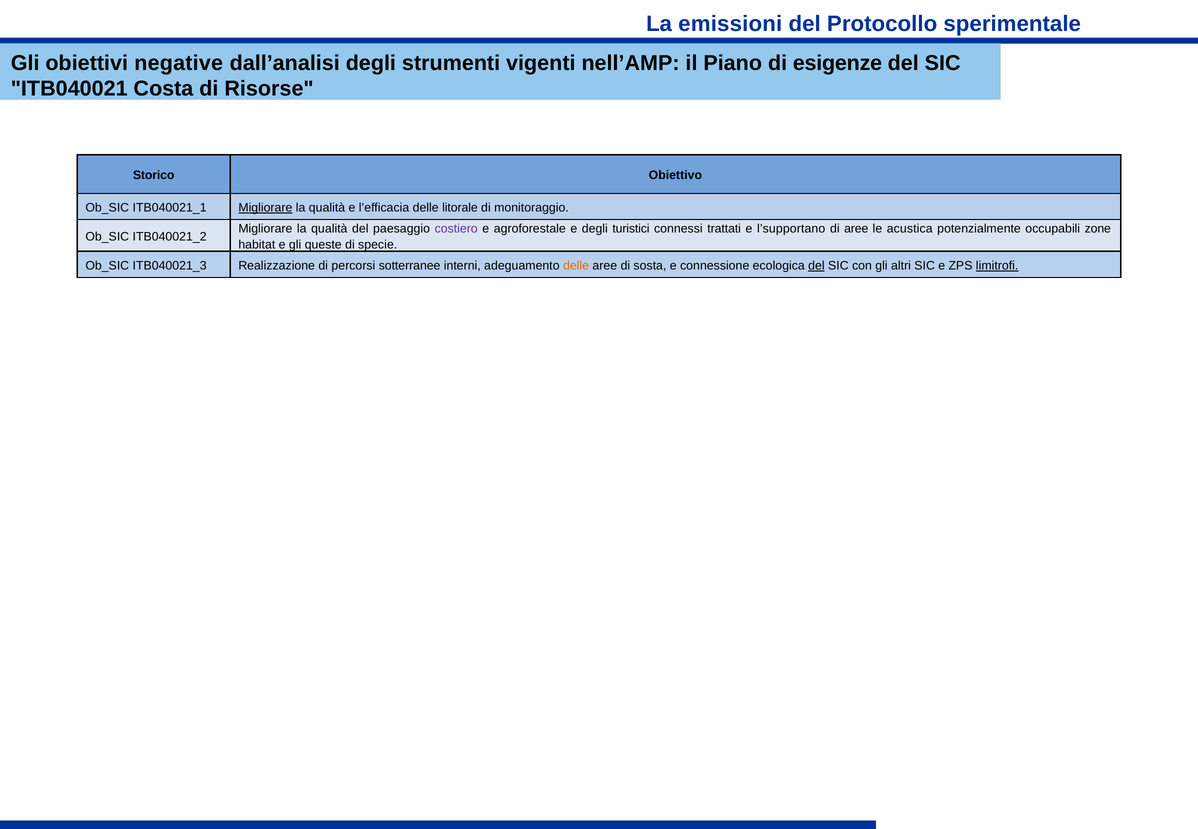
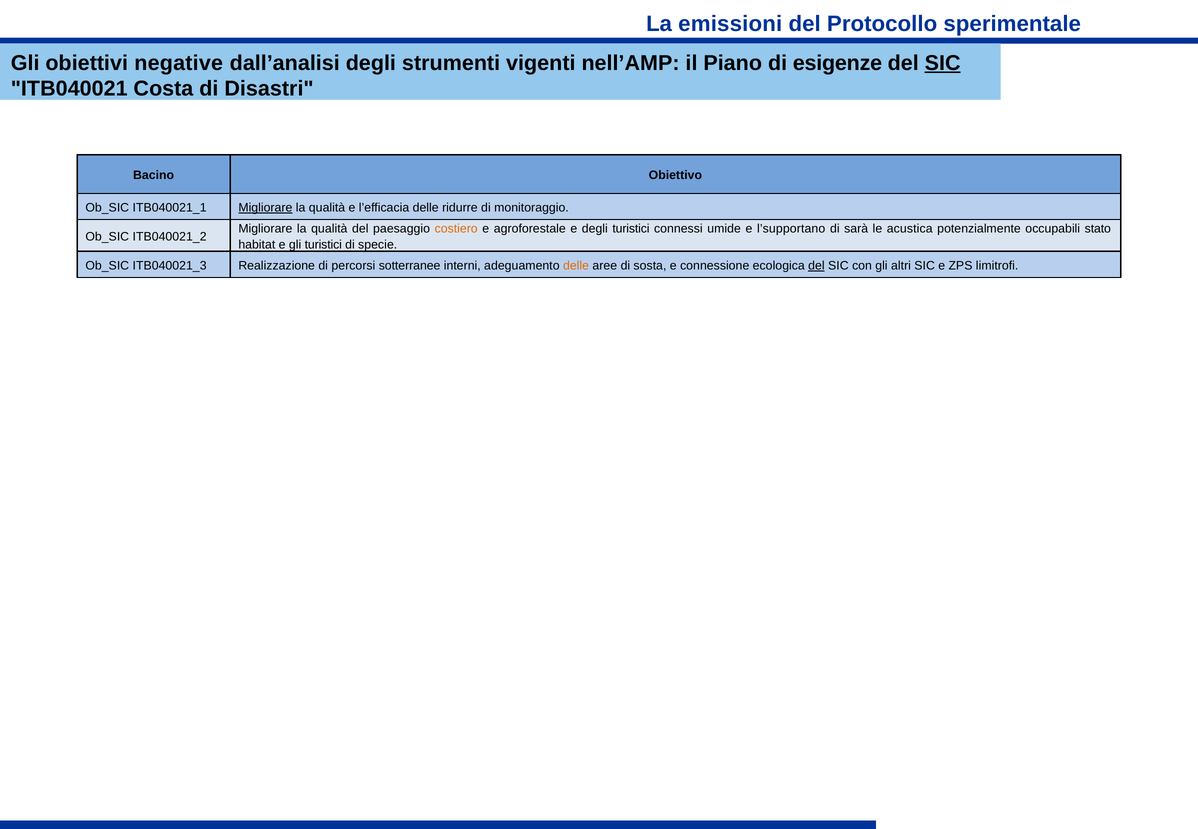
SIC underline: none -> present (943, 63)
Risorse: Risorse -> Disastri (269, 89)
Storico: Storico -> Bacino (154, 175)
litorale: litorale -> ridurre (460, 208)
costiero colour: purple -> orange (456, 229)
trattati: trattati -> umide (724, 229)
di aree: aree -> sarà (856, 229)
zone: zone -> stato (1098, 229)
gli queste: queste -> turistici (323, 245)
limitrofi underline: present -> none (997, 266)
